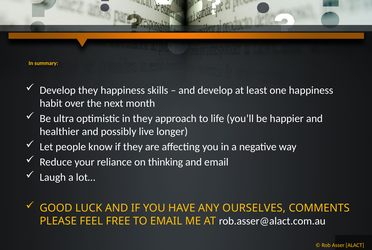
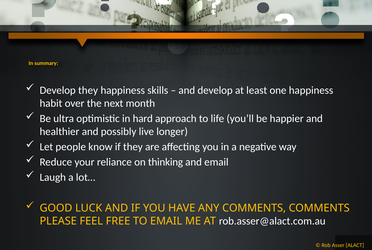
in they: they -> hard (143, 119)
ANY OURSELVES: OURSELVES -> COMMENTS (254, 208)
